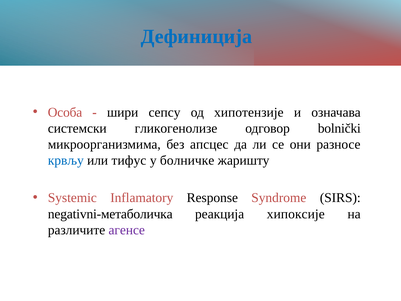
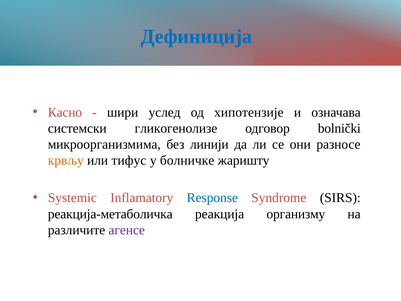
Особа: Особа -> Касно (65, 112)
сепсу: сепсу -> услед (165, 112)
апсцес: апсцес -> линији (209, 144)
крвљу colour: blue -> orange (66, 160)
Response colour: black -> blue (212, 198)
negativni-метаболичка: negativni-метаболичка -> реакција-метаболичка (110, 214)
хипoксијe: хипoксијe -> организму (296, 214)
